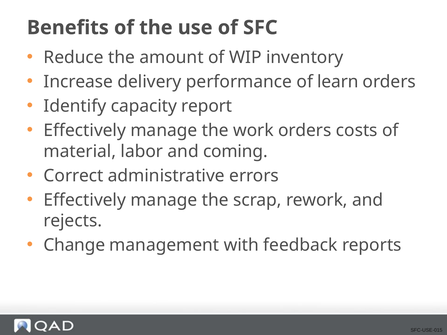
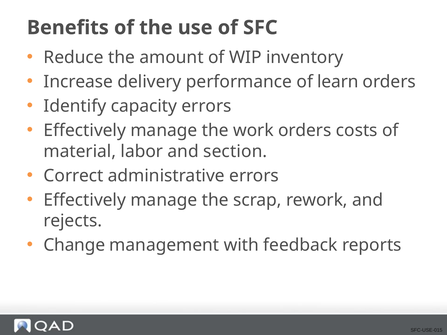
capacity report: report -> errors (207, 106)
coming: coming -> section (235, 151)
